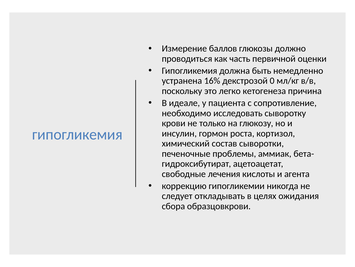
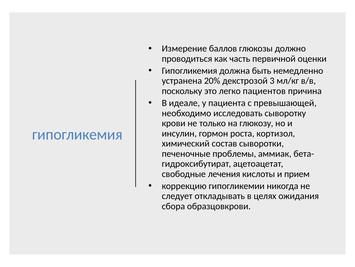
16%: 16% -> 20% (212, 81)
0: 0 -> 3 (272, 81)
кетогенеза: кетогенеза -> пациентов (264, 91)
сопротивление: сопротивление -> превышающей (285, 103)
агента: агента -> прием (297, 173)
